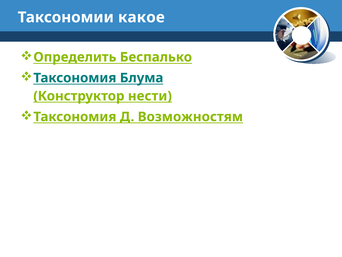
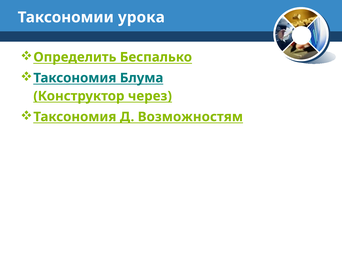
какое: какое -> урока (141, 17)
нести: нести -> через (150, 96)
